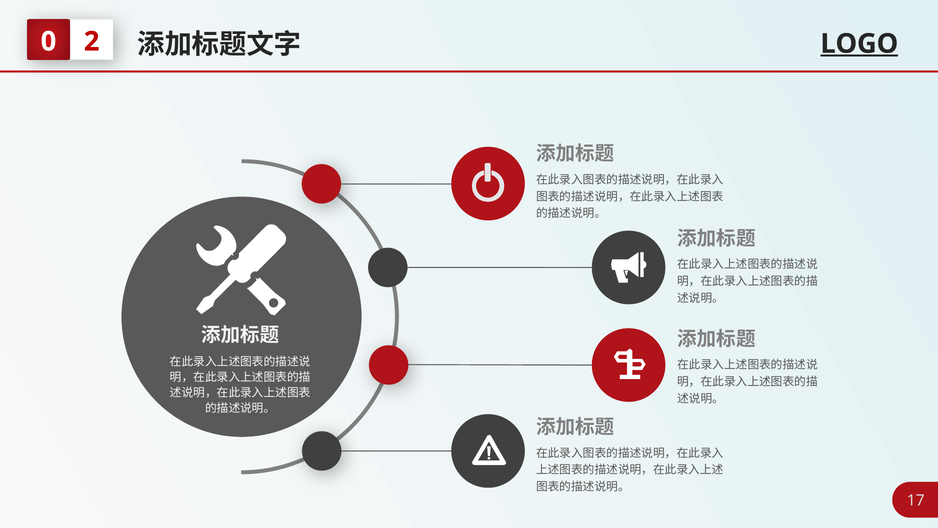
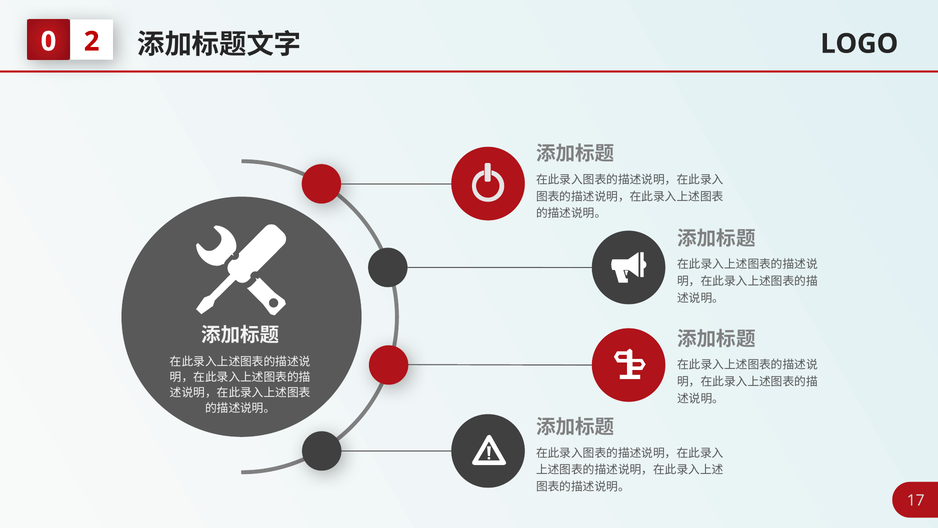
LOGO underline: present -> none (859, 44)
